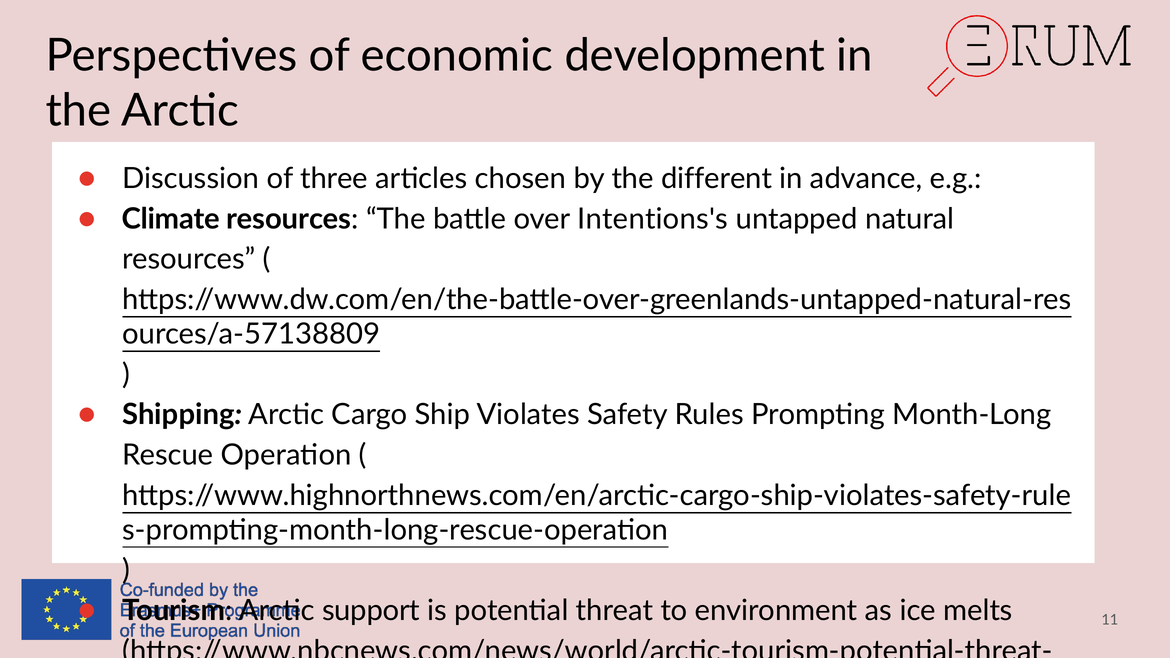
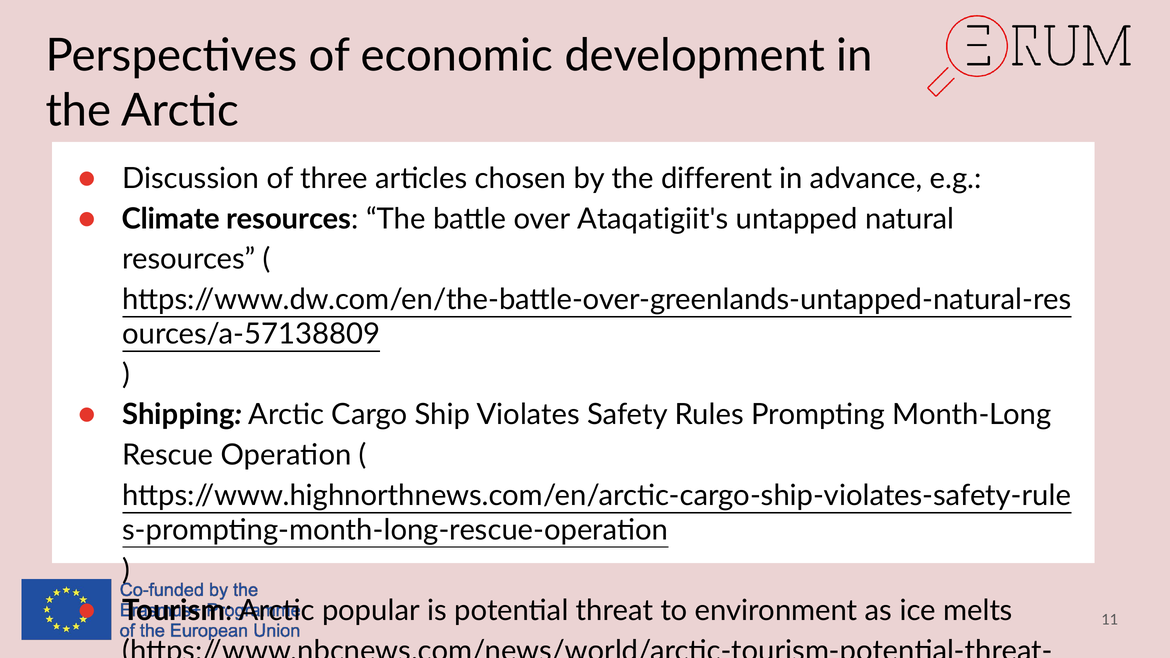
Intentions's: Intentions's -> Ataqatigiit's (653, 219)
support: support -> popular (371, 611)
